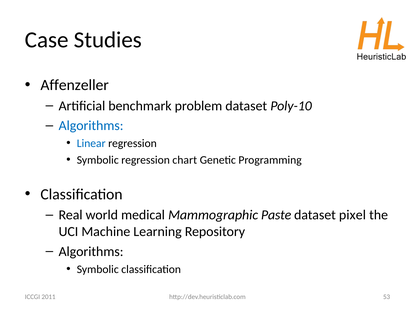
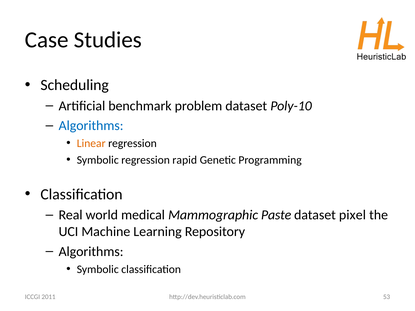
Affenzeller: Affenzeller -> Scheduling (75, 85)
Linear colour: blue -> orange (91, 144)
chart: chart -> rapid (185, 160)
